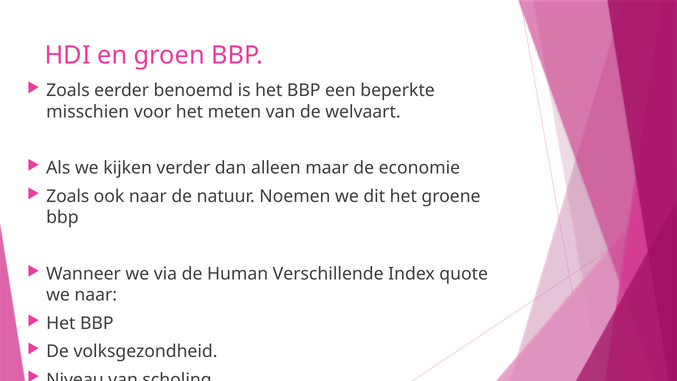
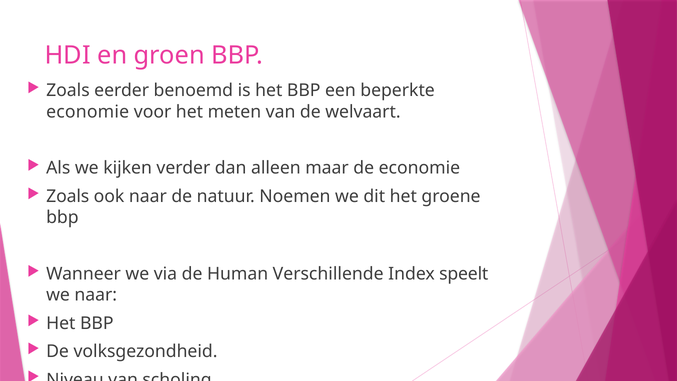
misschien: misschien -> economie (88, 112)
quote: quote -> speelt (464, 274)
